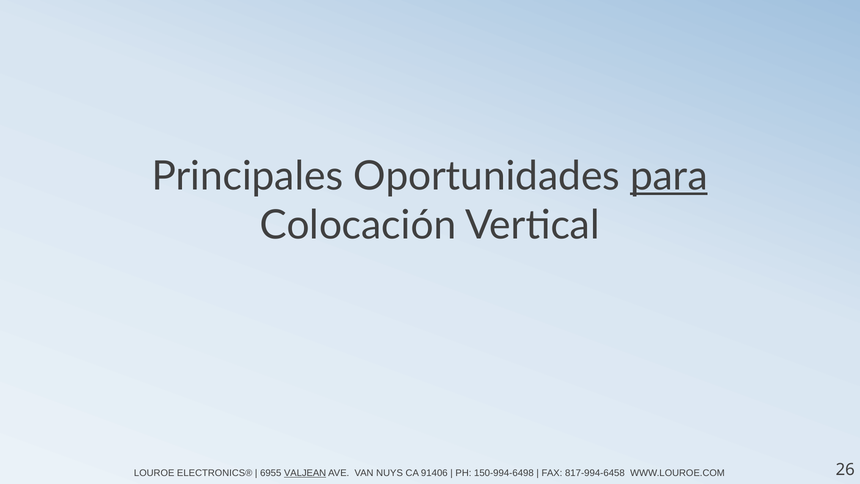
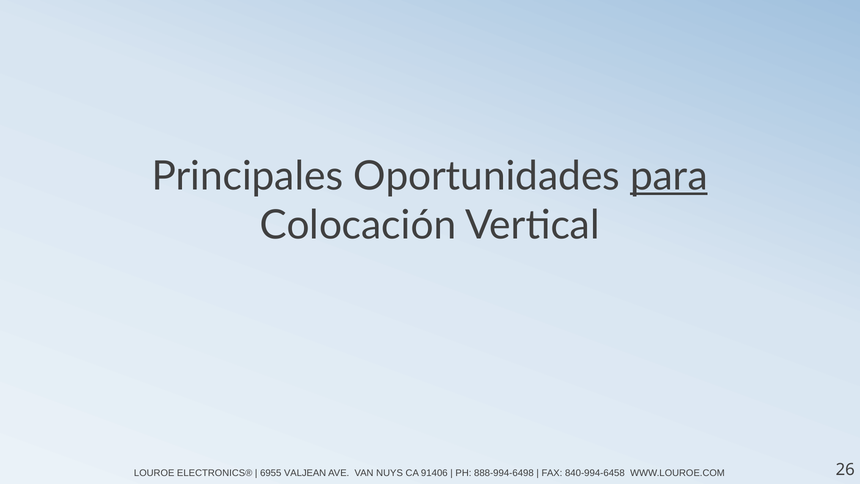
VALJEAN underline: present -> none (305, 473)
150-994-6498: 150-994-6498 -> 888-994-6498 (504, 473)
817-994-6458: 817-994-6458 -> 840-994-6458 (595, 473)
